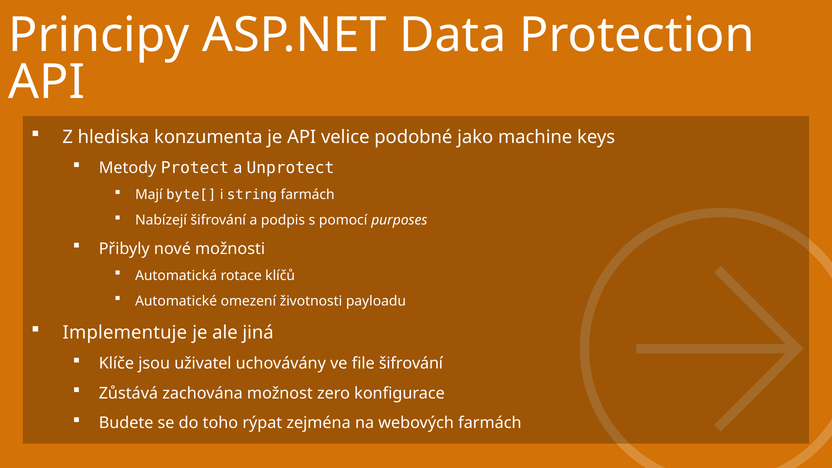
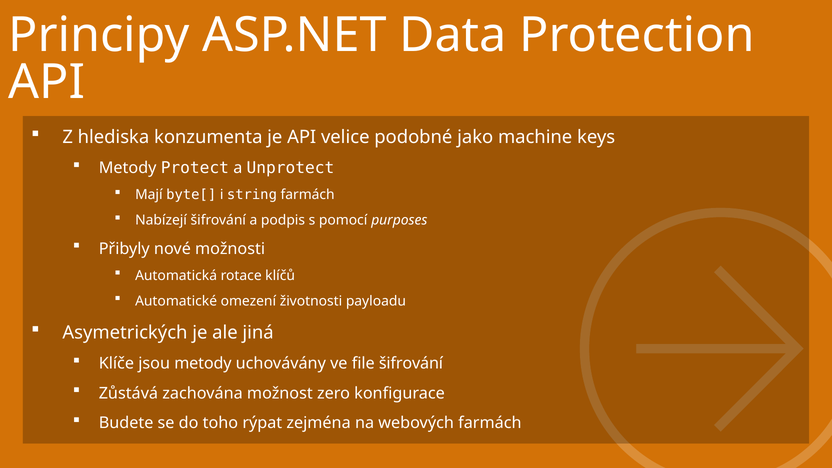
Implementuje: Implementuje -> Asymetrických (125, 333)
jsou uživatel: uživatel -> metody (203, 363)
